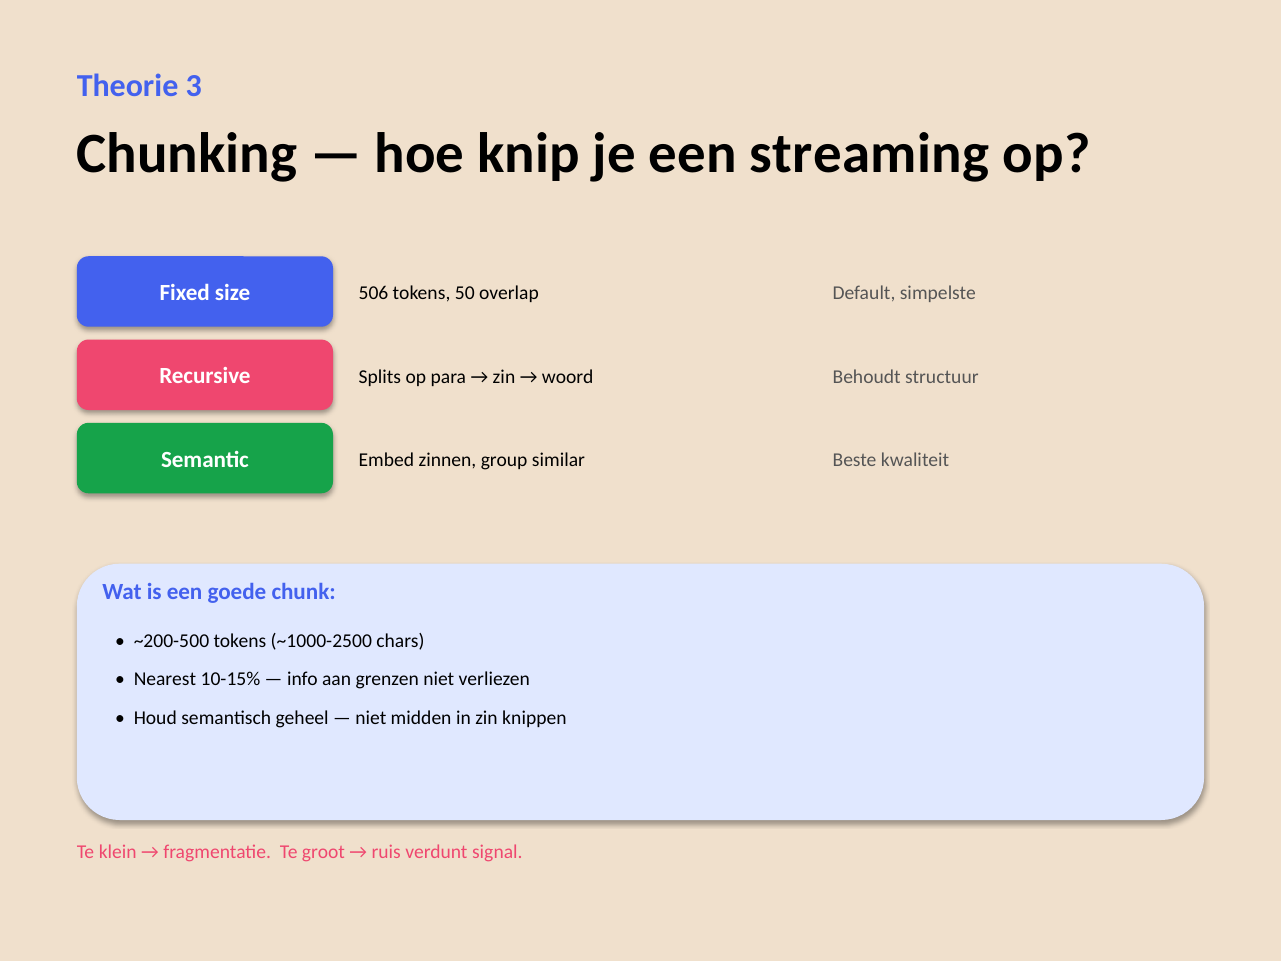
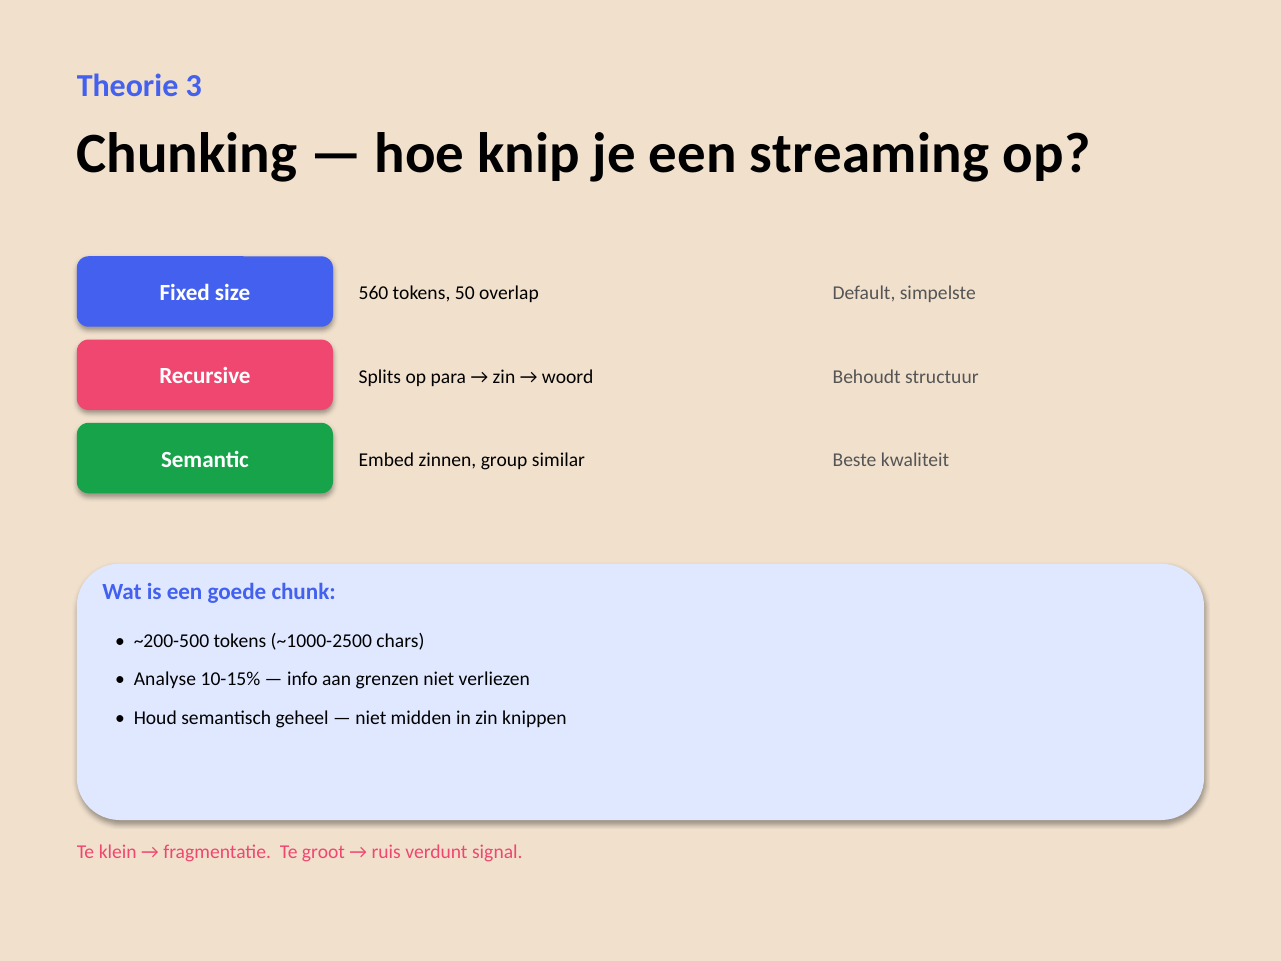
506: 506 -> 560 (374, 293)
Nearest: Nearest -> Analyse (165, 679)
